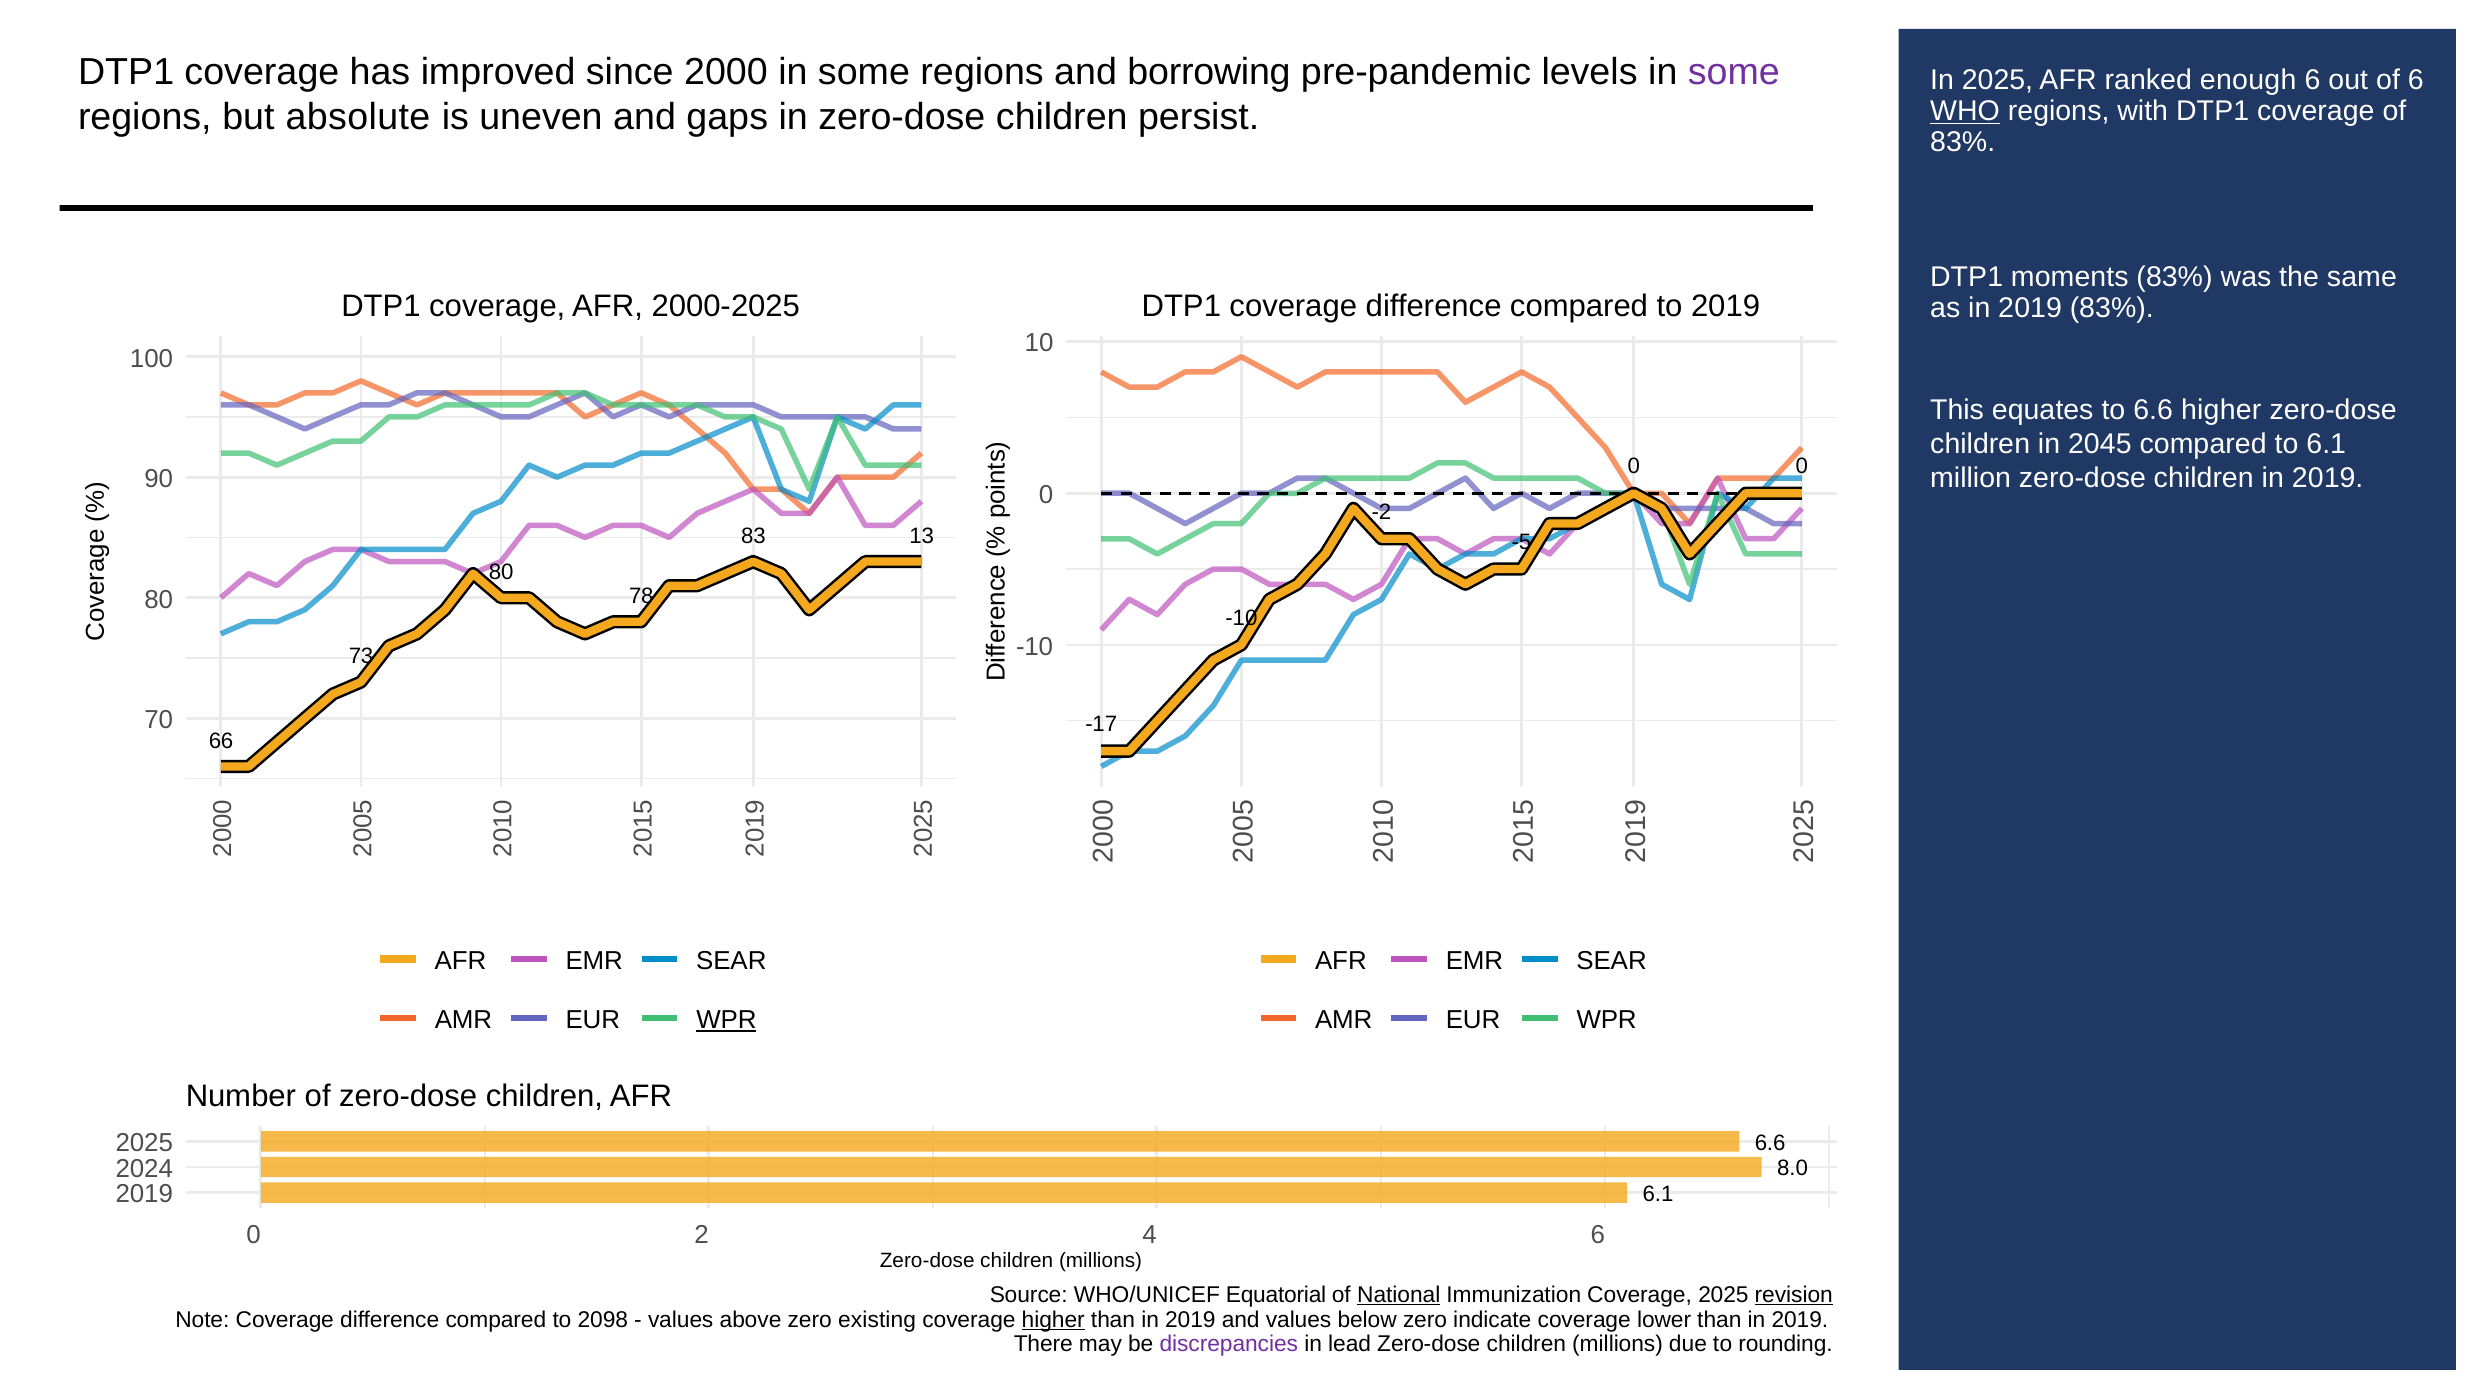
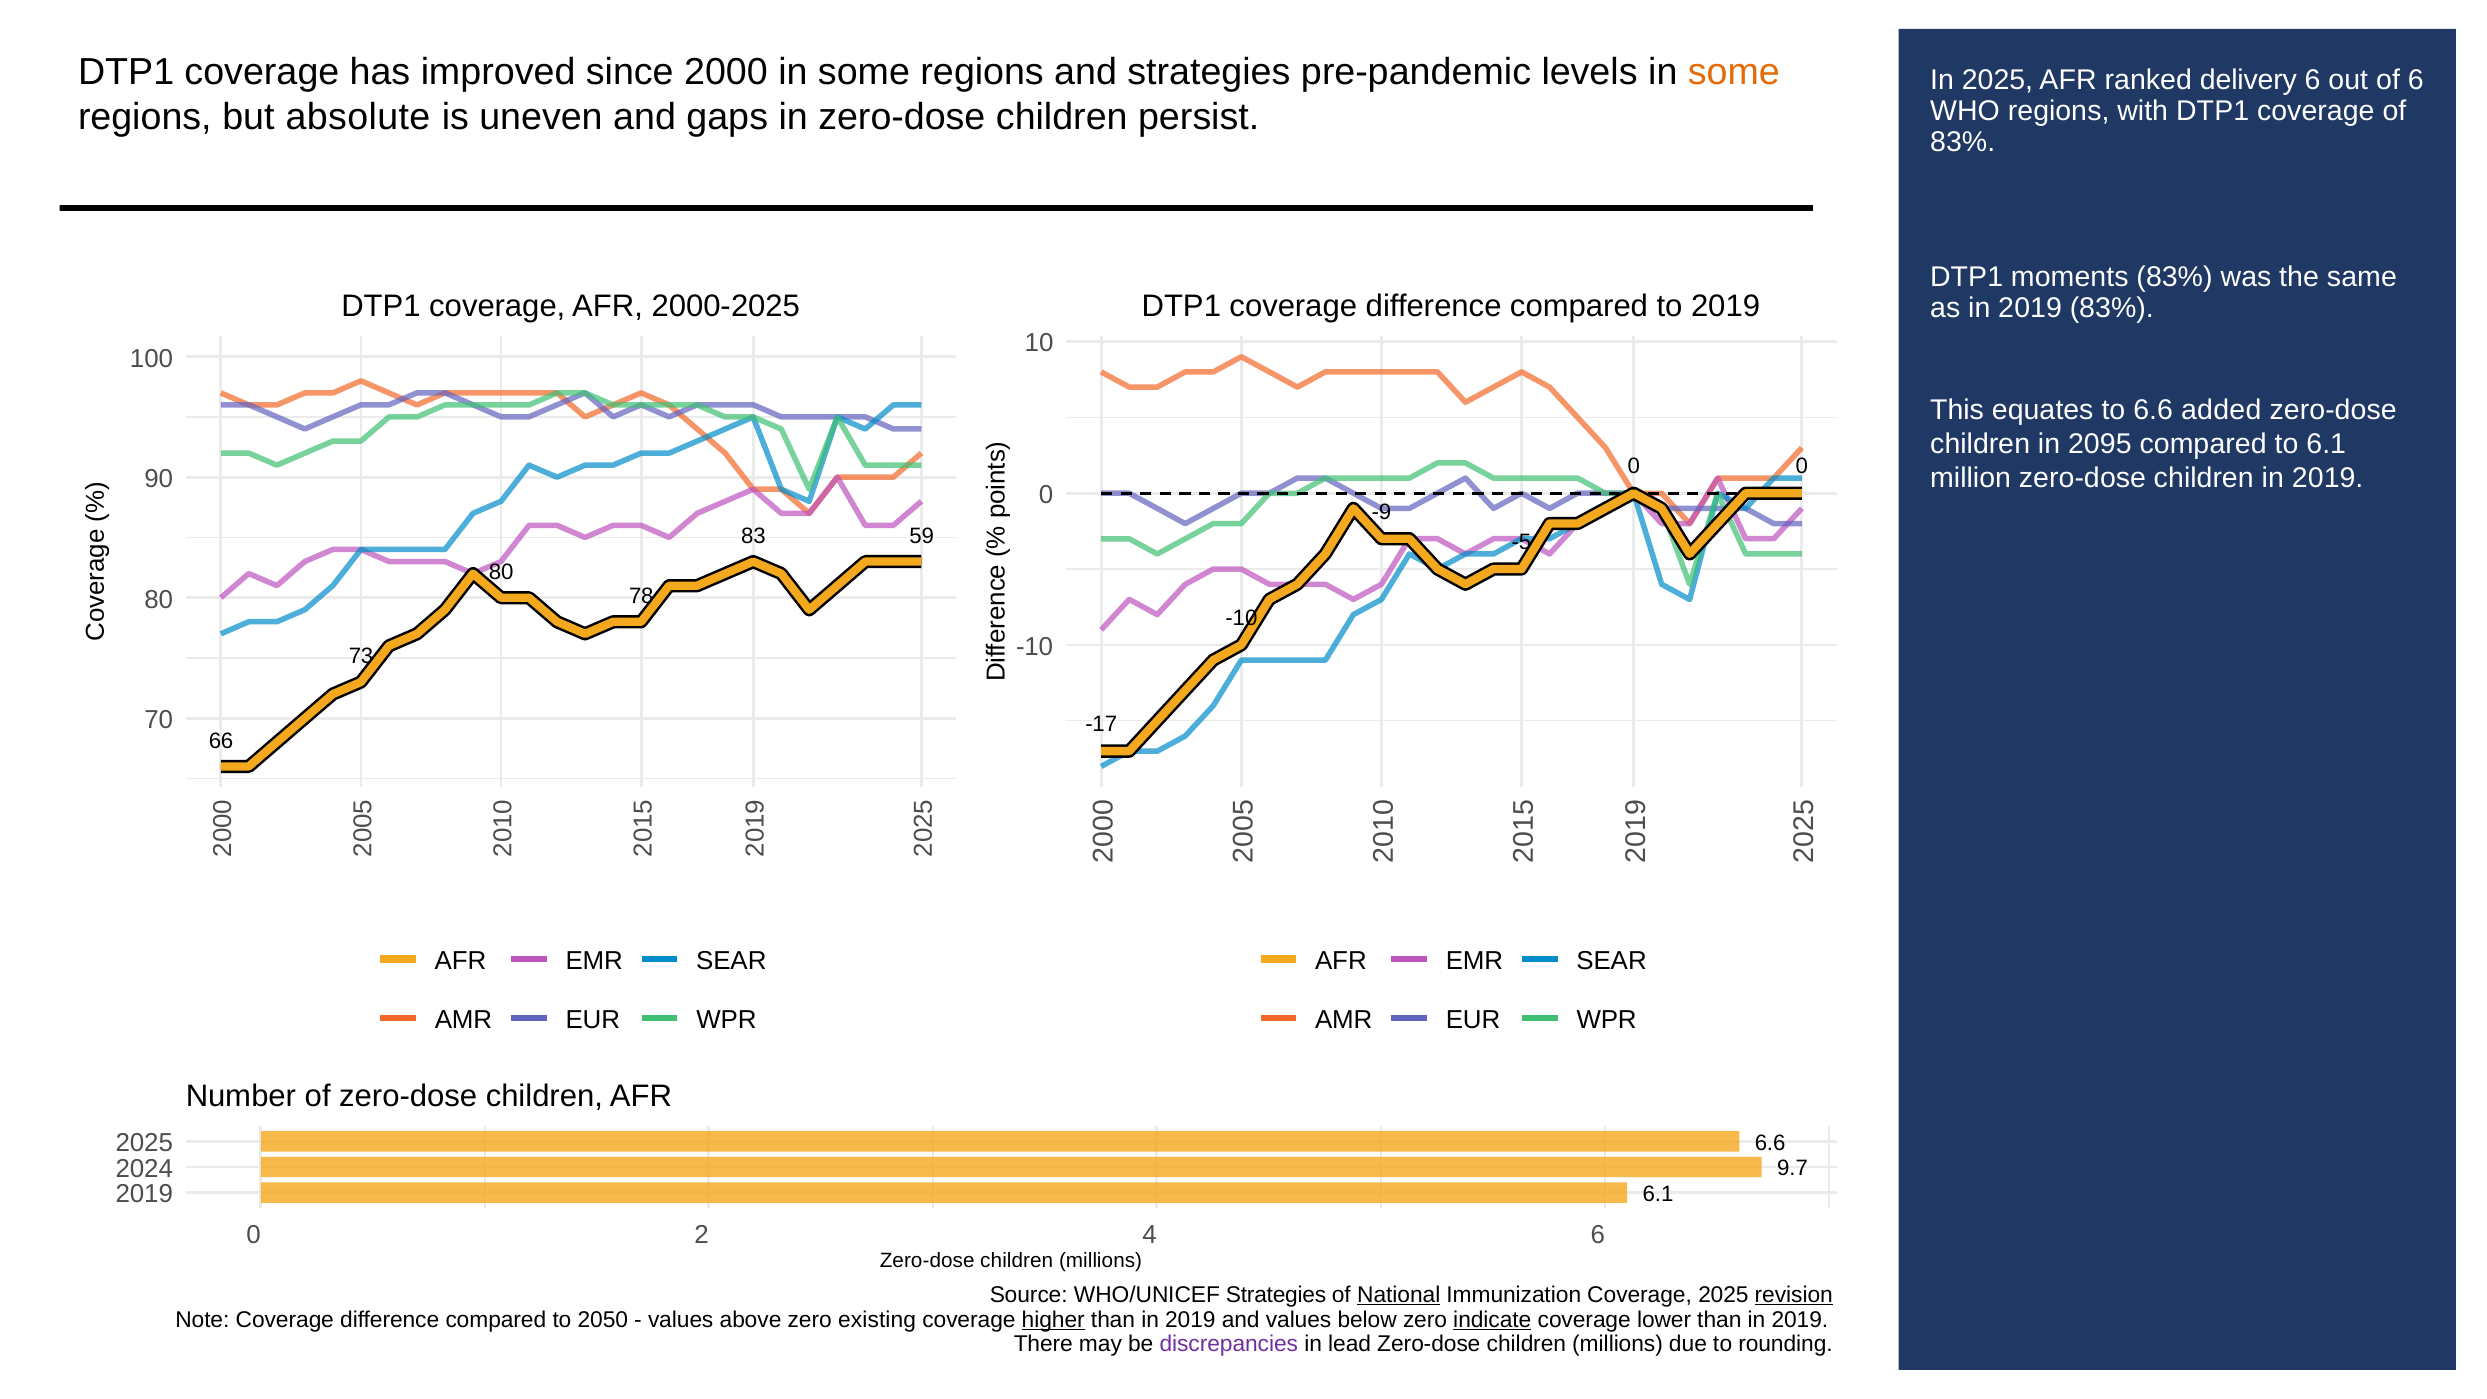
and borrowing: borrowing -> strategies (1209, 72)
some colour: purple -> orange (1734, 72)
enough: enough -> delivery (2248, 80)
WHO underline: present -> none (1965, 111)
6.6 higher: higher -> added (2221, 410)
2045: 2045 -> 2095 (2100, 444)
-2: -2 -> -9 (1381, 512)
13: 13 -> 59 (922, 536)
WPR underline: present -> none (726, 1020)
8.0: 8.0 -> 9.7 (1793, 1168)
WHO/UNICEF Equatorial: Equatorial -> Strategies (1276, 1295)
2098: 2098 -> 2050 (603, 1320)
indicate underline: none -> present (1492, 1320)
